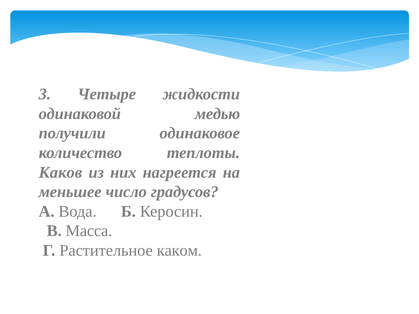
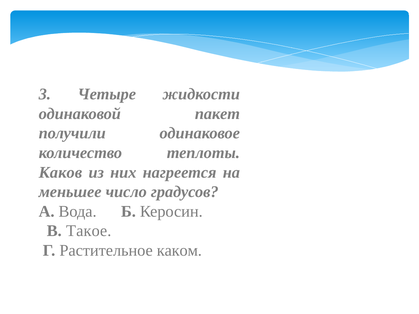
медью: медью -> пакет (217, 114)
Масса: Масса -> Такое (89, 231)
